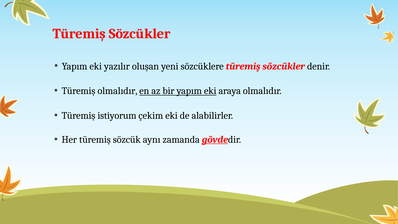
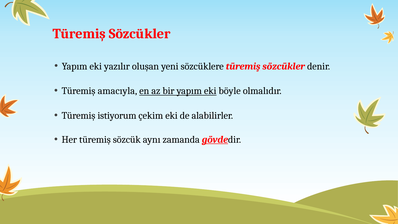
Türemiş olmalıdır: olmalıdır -> amacıyla (117, 91)
araya: araya -> böyle (230, 91)
